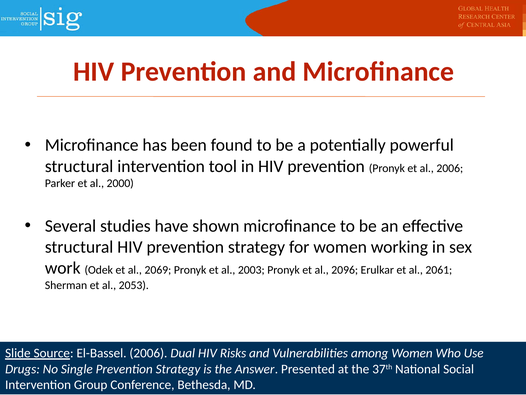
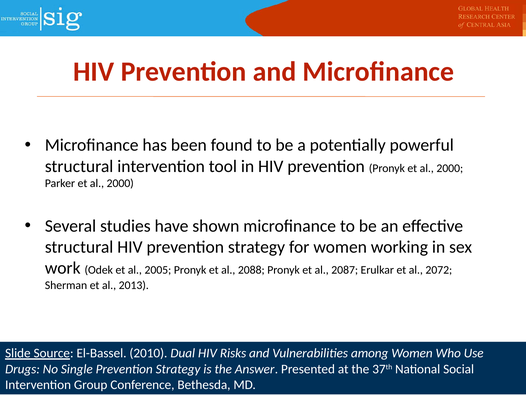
Pronyk et al 2006: 2006 -> 2000 (450, 168)
2069: 2069 -> 2005 (158, 270)
2003: 2003 -> 2088 (251, 270)
2096: 2096 -> 2087 (345, 270)
2061: 2061 -> 2072 (439, 270)
2053: 2053 -> 2013 (134, 285)
El-Bassel 2006: 2006 -> 2010 (148, 353)
